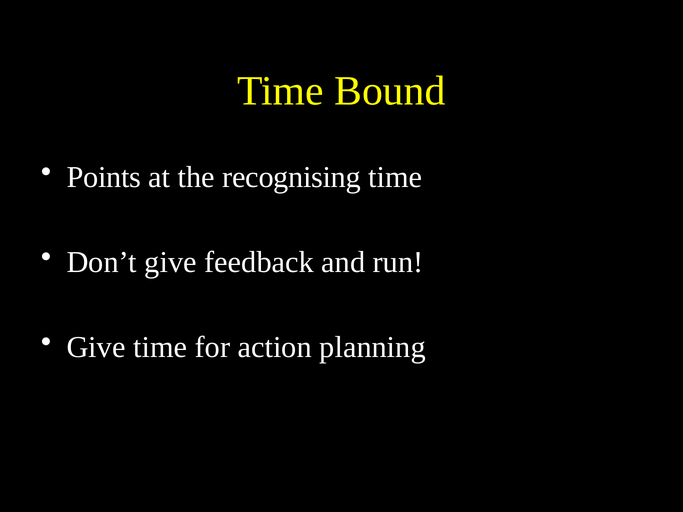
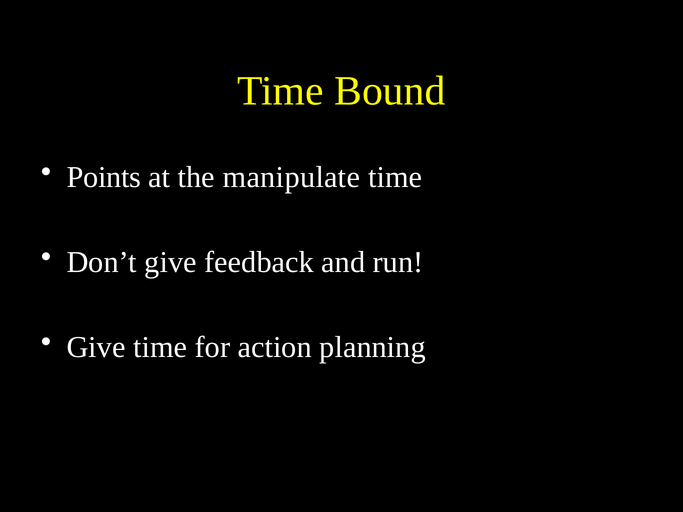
recognising: recognising -> manipulate (291, 177)
